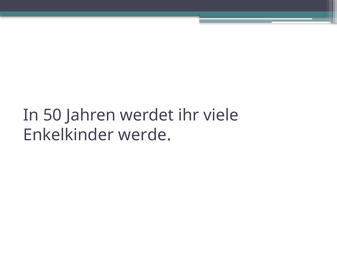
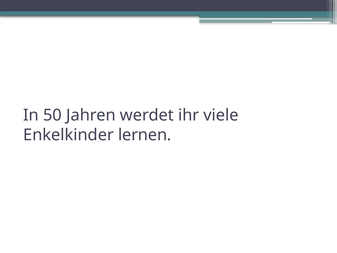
werde: werde -> lernen (145, 135)
